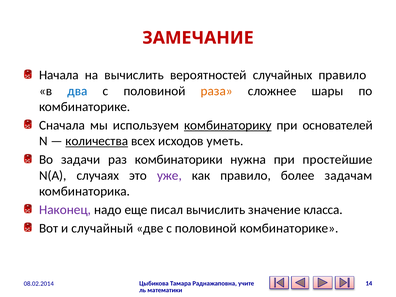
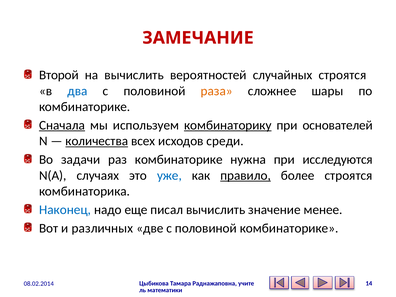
Начала: Начала -> Второй (59, 75)
случайных правило: правило -> строятся (342, 75)
Сначала underline: none -> present (62, 125)
уметь: уметь -> среди (225, 141)
раз комбинаторики: комбинаторики -> комбинаторике (179, 160)
простейшие: простейшие -> исследуются (338, 160)
уже colour: purple -> blue (169, 175)
правило underline: none -> present (246, 175)
более задачам: задачам -> строятся (349, 175)
Наконец colour: purple -> blue (65, 210)
класса: класса -> менее (323, 210)
случайный: случайный -> различных (102, 228)
